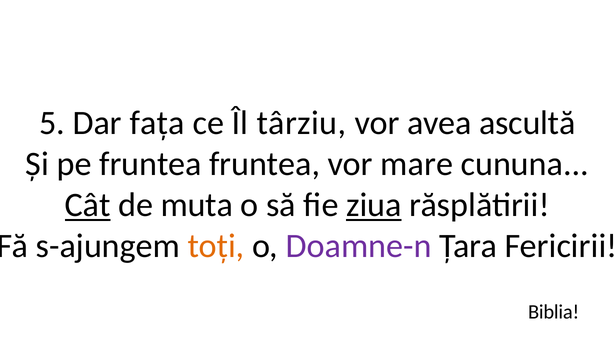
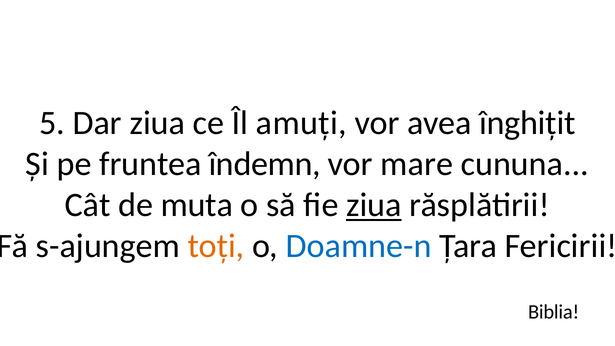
Dar fața: fața -> ziua (157, 123)
târziu: târziu -> amuți (301, 123)
ascultă: ascultă -> înghițit (527, 123)
fruntea fruntea: fruntea -> îndemn (265, 164)
Cât underline: present -> none (88, 205)
Doamne-n colour: purple -> blue (359, 246)
